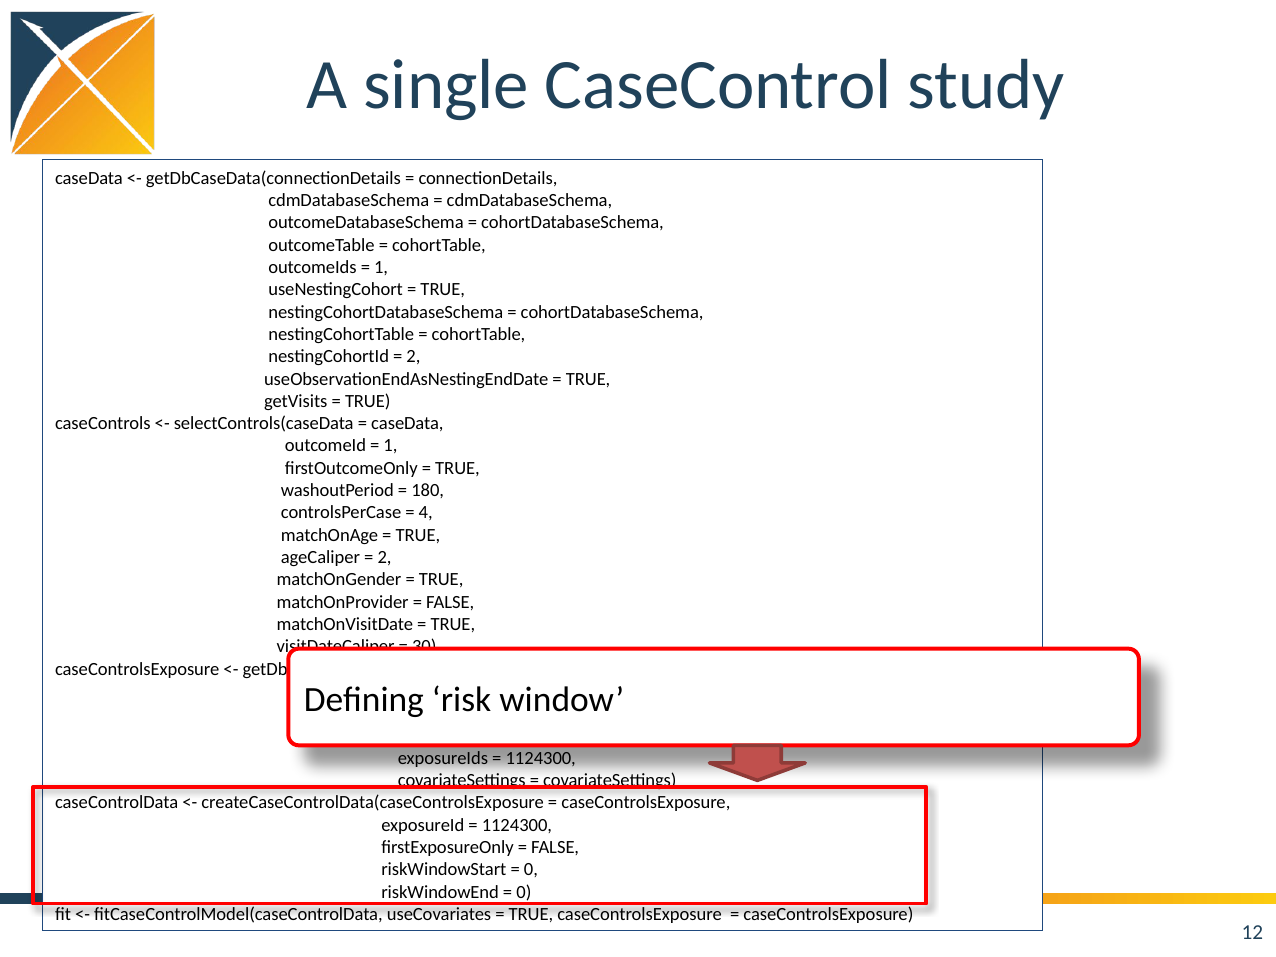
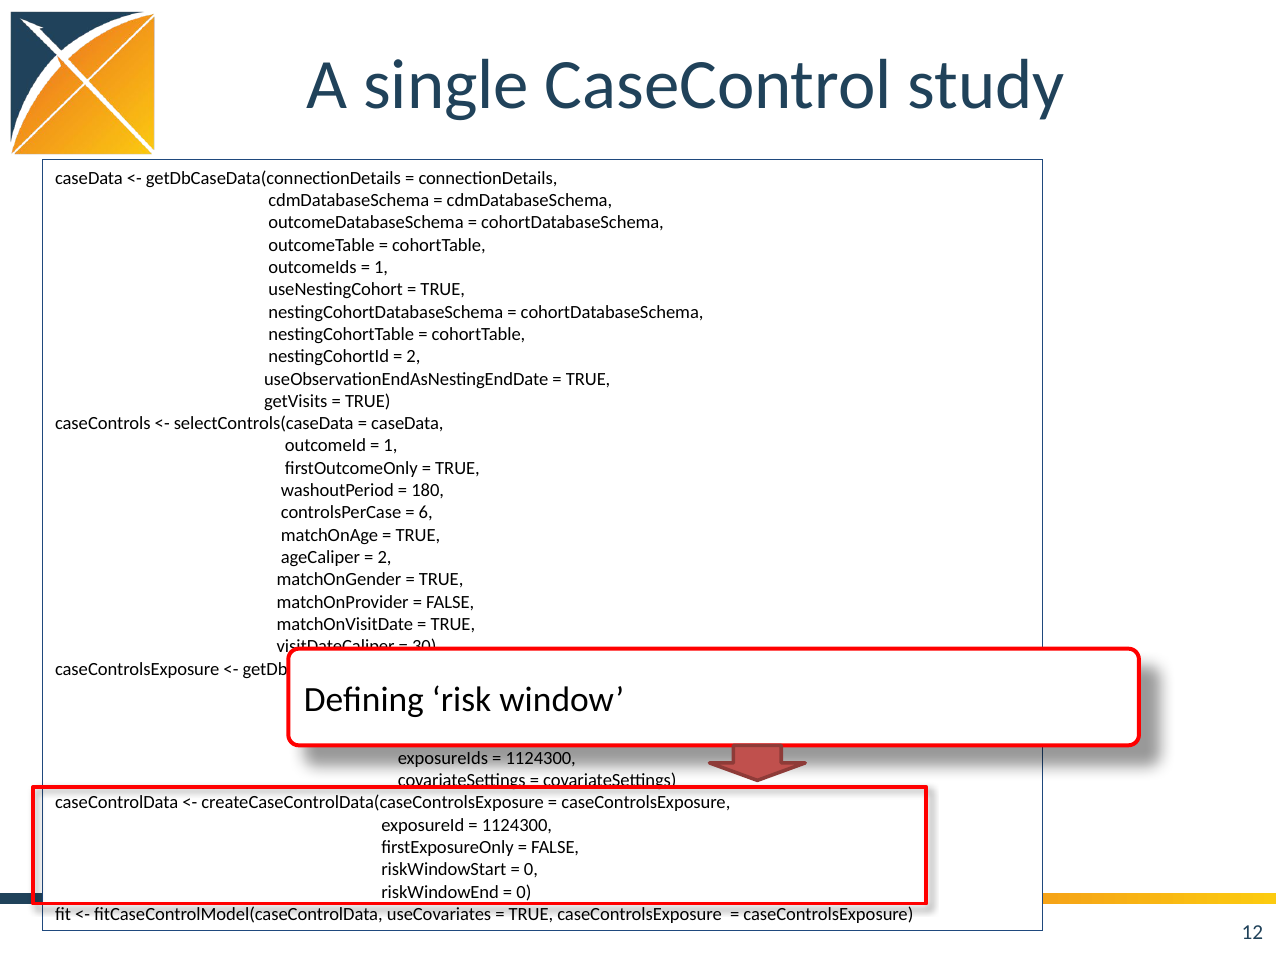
4: 4 -> 6 (426, 513)
